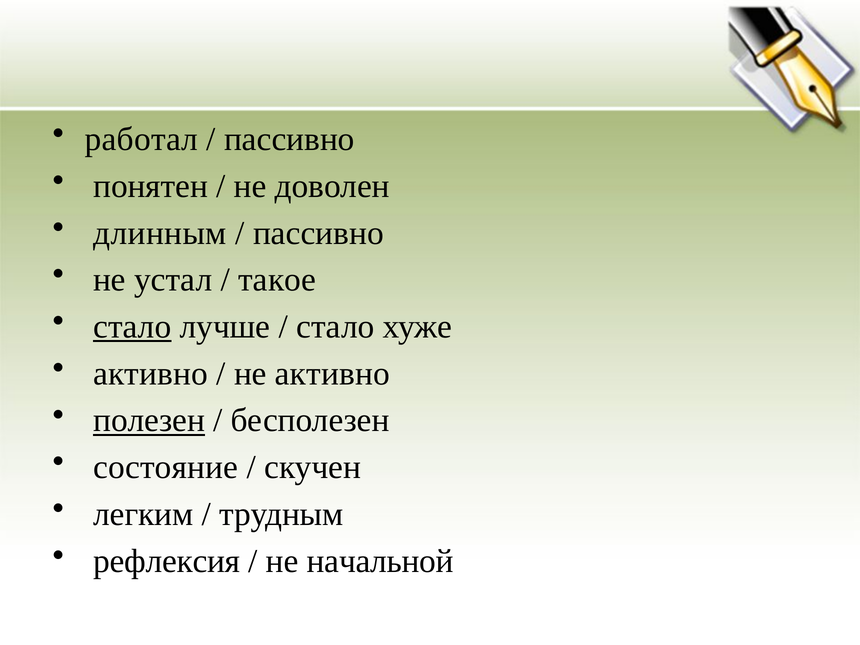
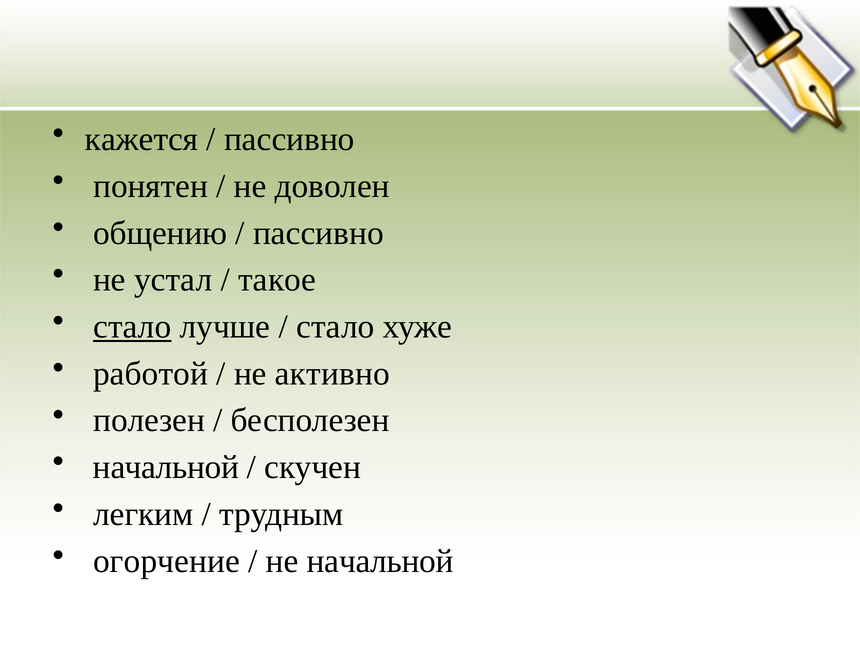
работал: работал -> кажется (142, 139)
длинным: длинным -> общению (160, 233)
активно: активно -> работой (151, 374)
полезен underline: present -> none (149, 420)
состояние: состояние -> начальной (166, 467)
рефлексия: рефлексия -> огорчение (167, 561)
